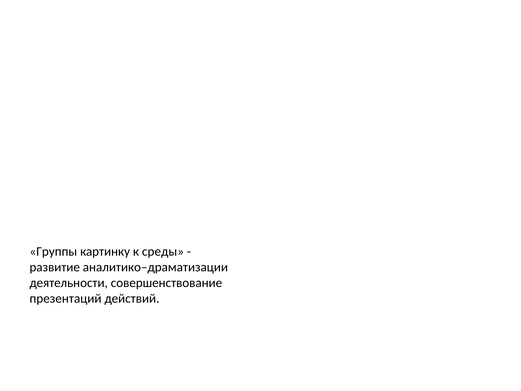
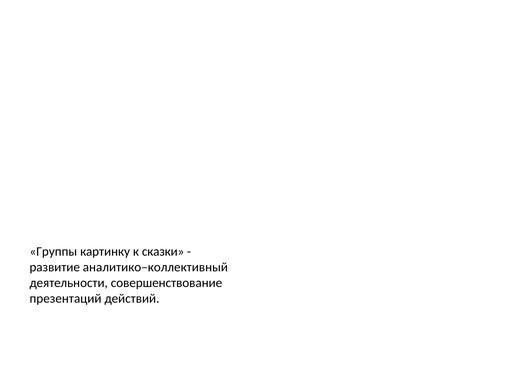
среды: среды -> сказки (163, 251)
аналитико–драматизации: аналитико–драматизации -> аналитико–коллективный (155, 267)
